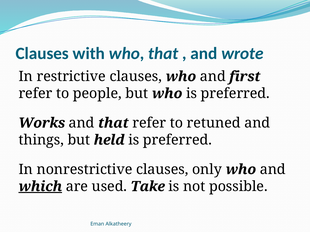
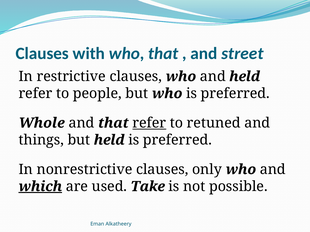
wrote: wrote -> street (242, 53)
and first: first -> held (245, 77)
Works: Works -> Whole (42, 123)
refer underline: none -> present (149, 123)
